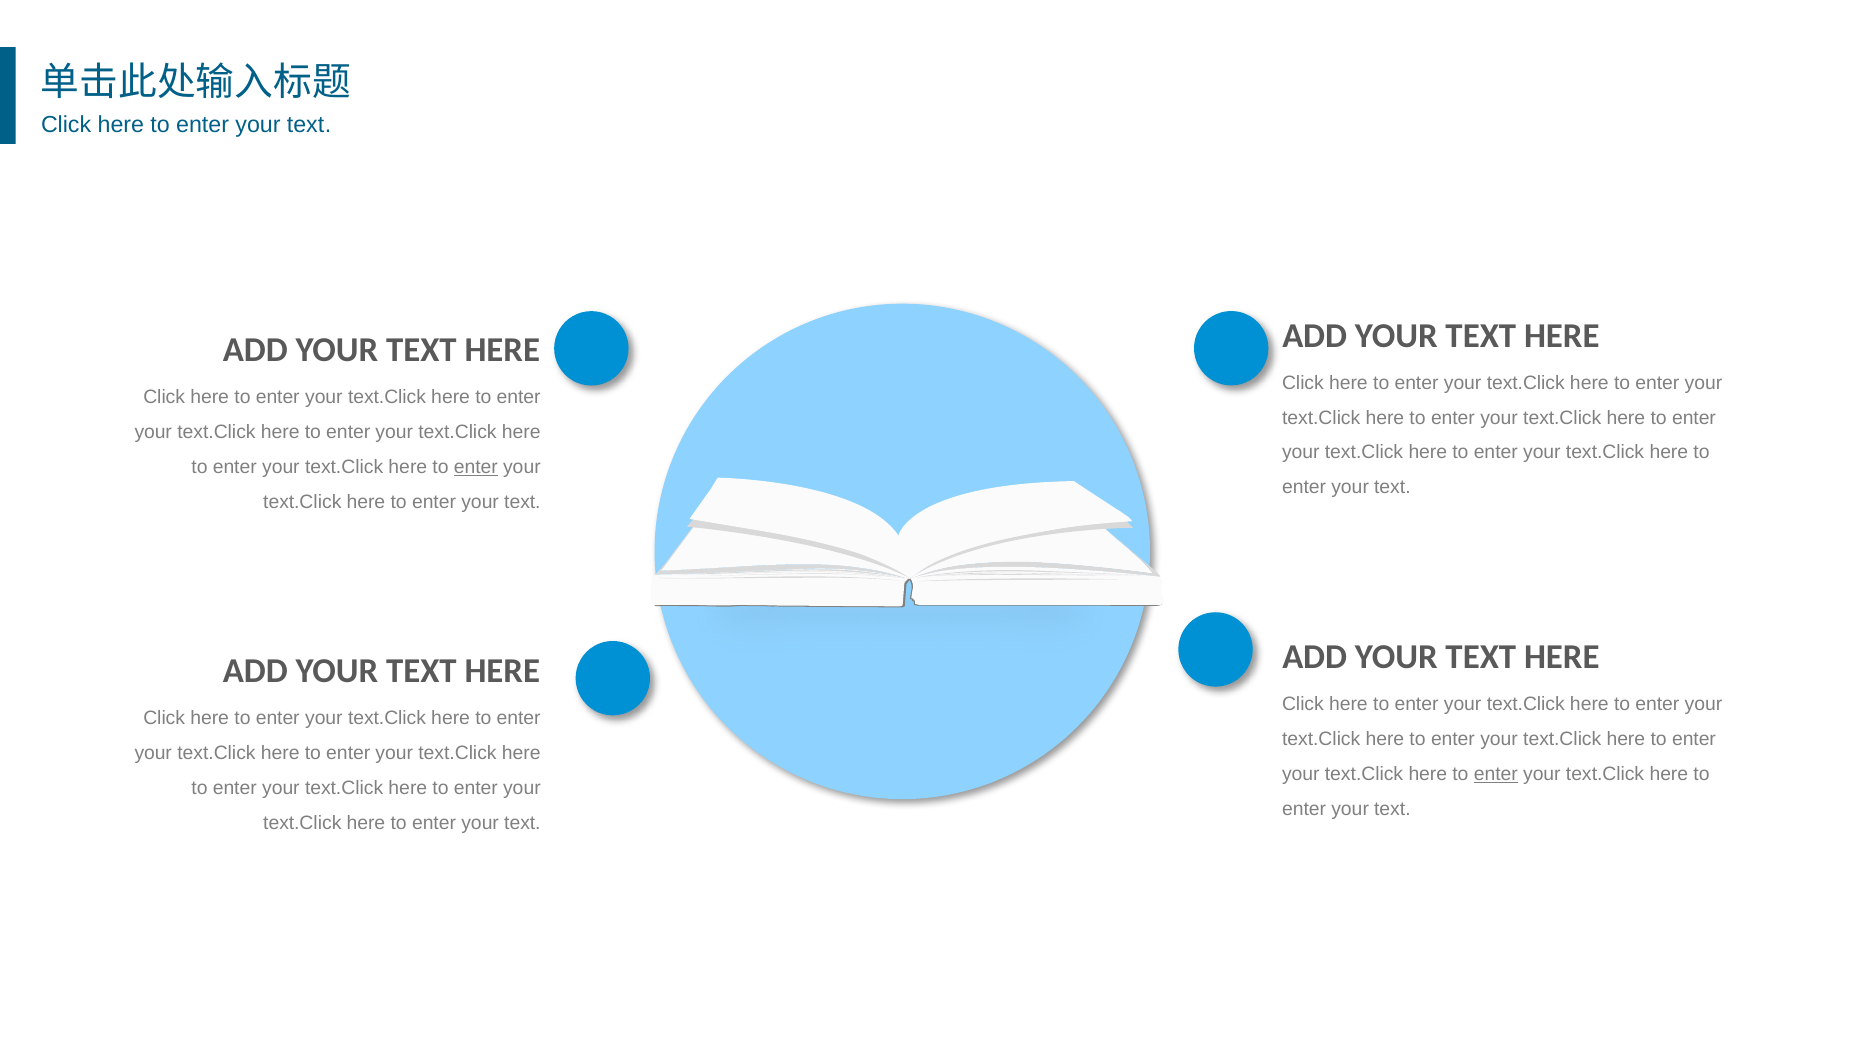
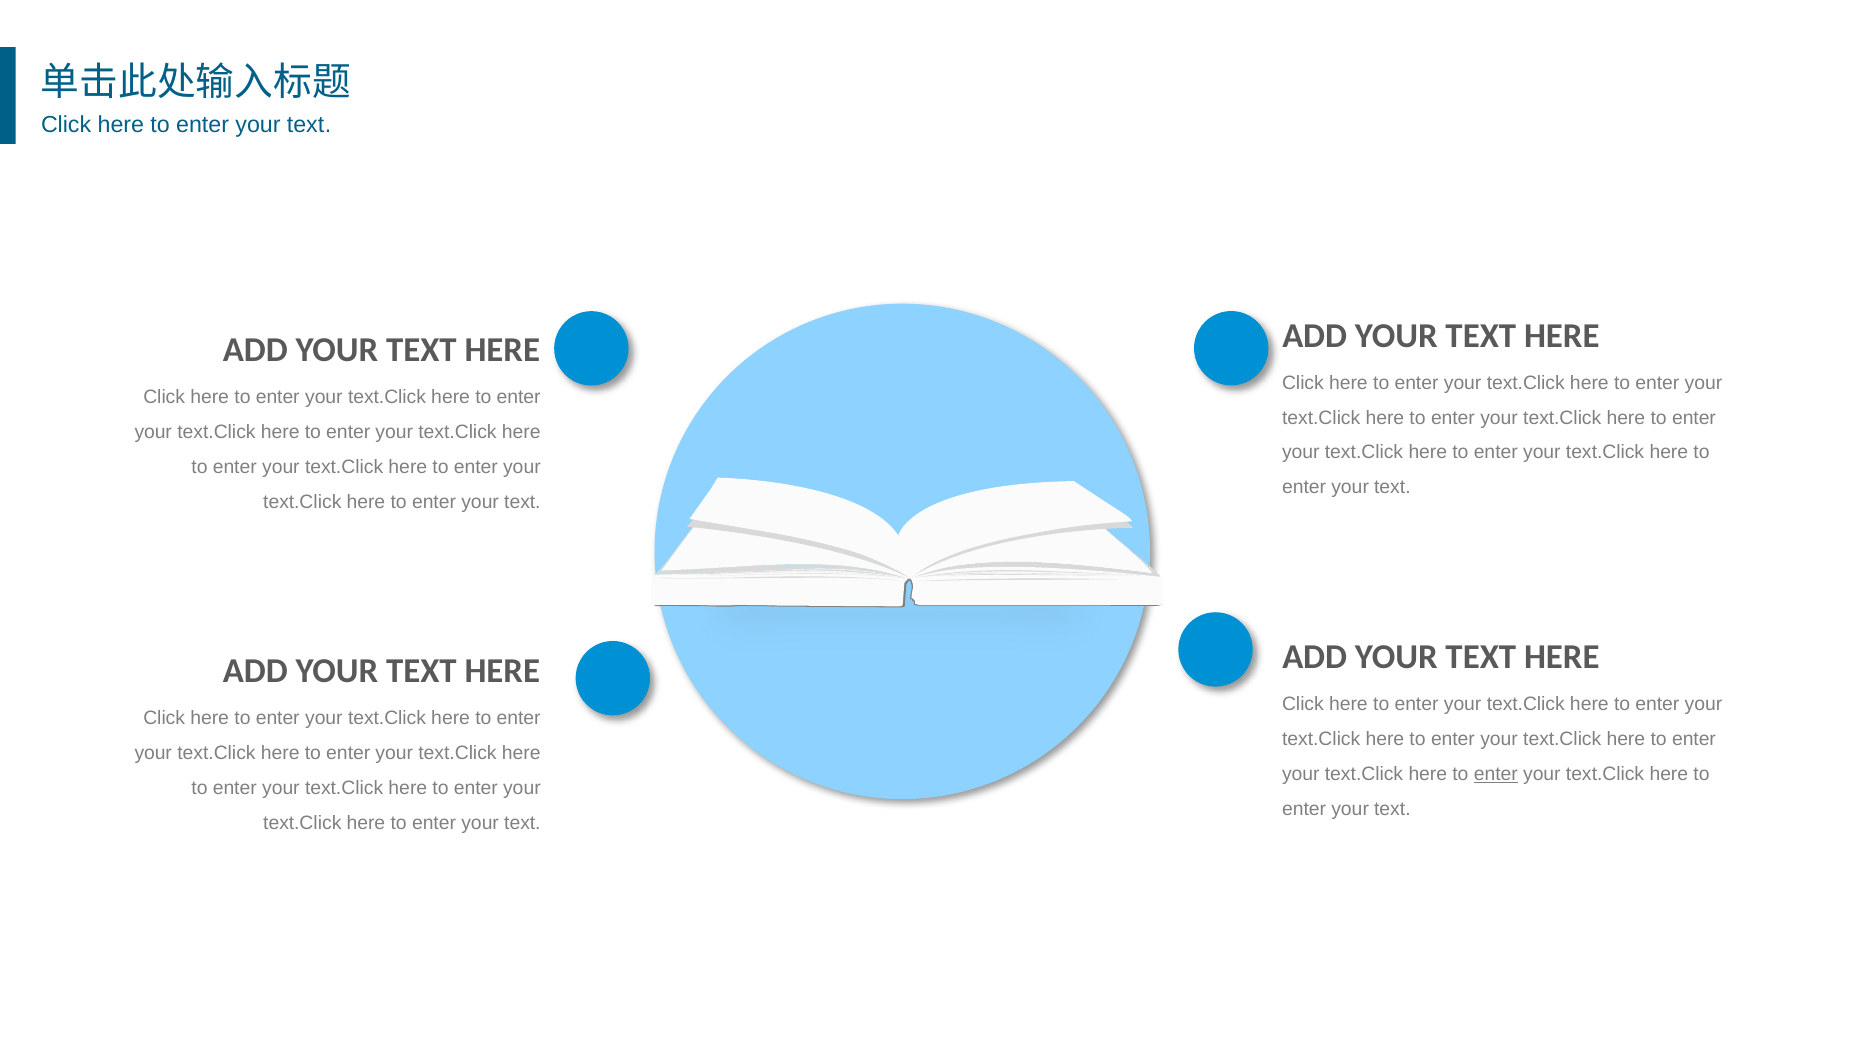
enter underline: present -> none (476, 467)
